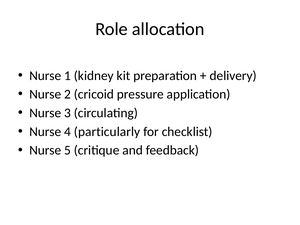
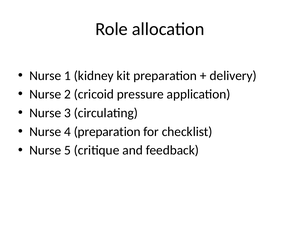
4 particularly: particularly -> preparation (107, 132)
